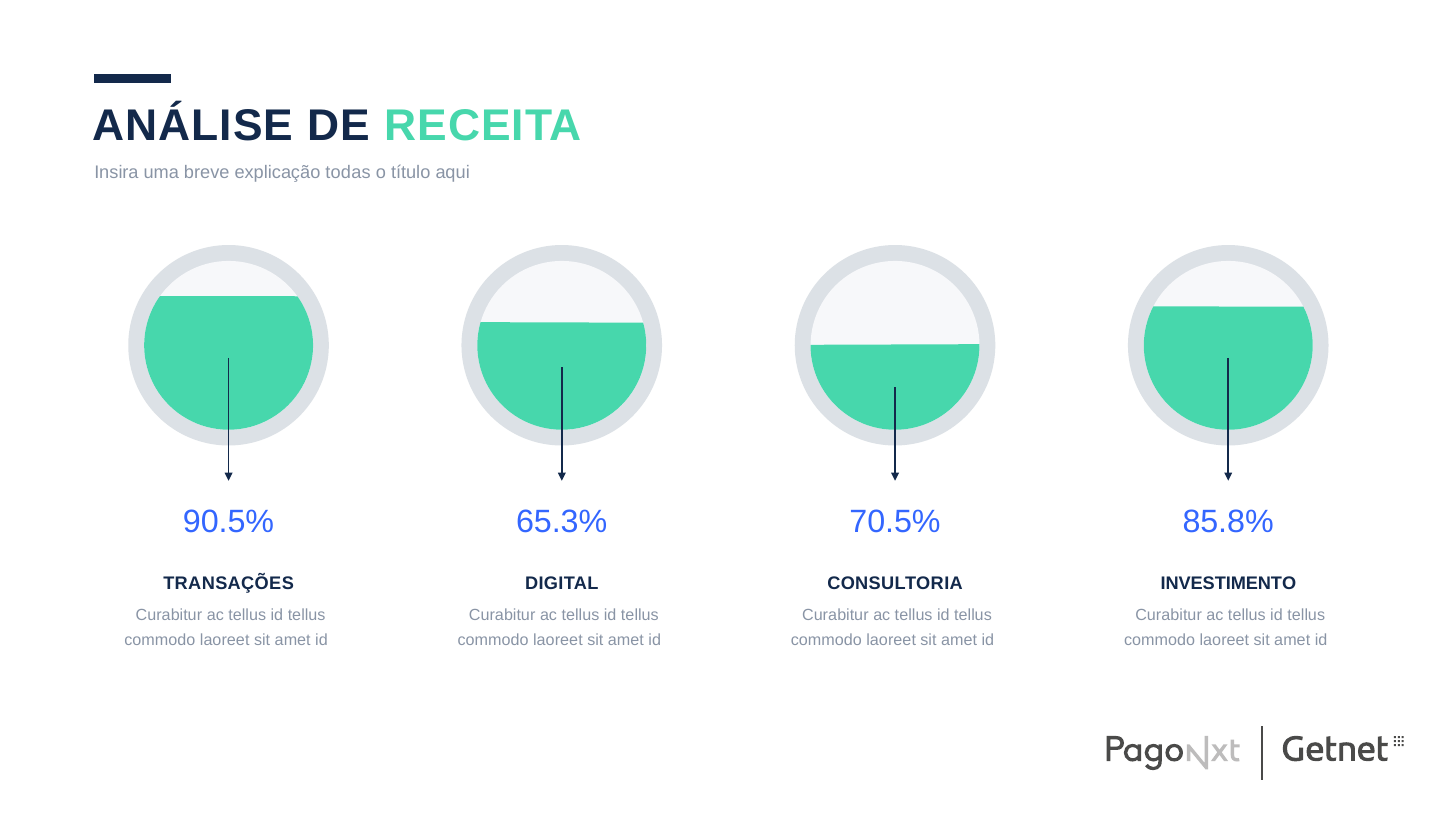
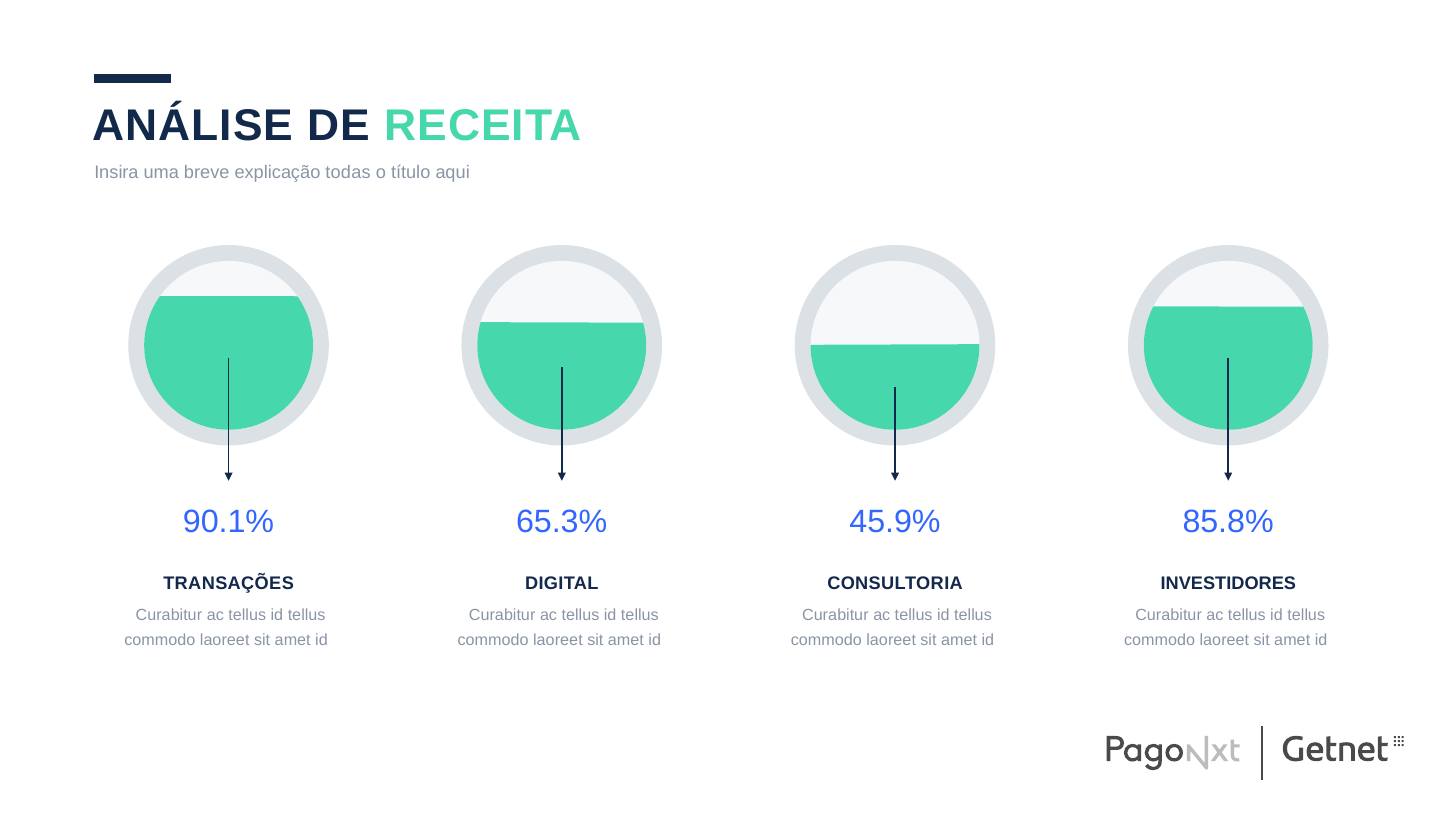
90.5%: 90.5% -> 90.1% (229, 522)
70.5%: 70.5% -> 45.9% (895, 522)
INVESTIMENTO: INVESTIMENTO -> INVESTIDORES (1228, 584)
